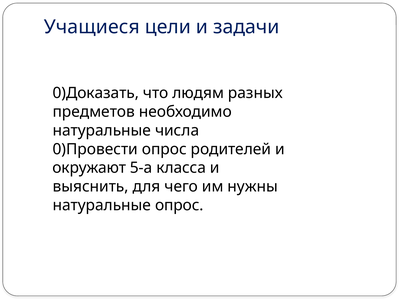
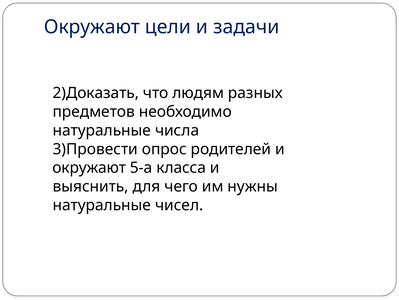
Учащиеся: Учащиеся -> Окружают (92, 27)
0)Доказать: 0)Доказать -> 2)Доказать (96, 93)
0)Провести: 0)Провести -> 3)Провести (95, 149)
натуральные опрос: опрос -> чисел (179, 205)
